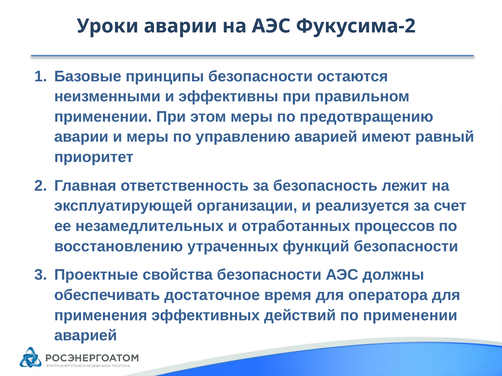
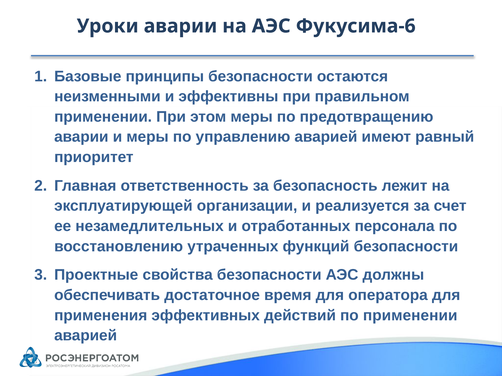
Фукусима-2: Фукусима-2 -> Фукусима-6 (356, 26)
процессов: процессов -> персонала (395, 226)
